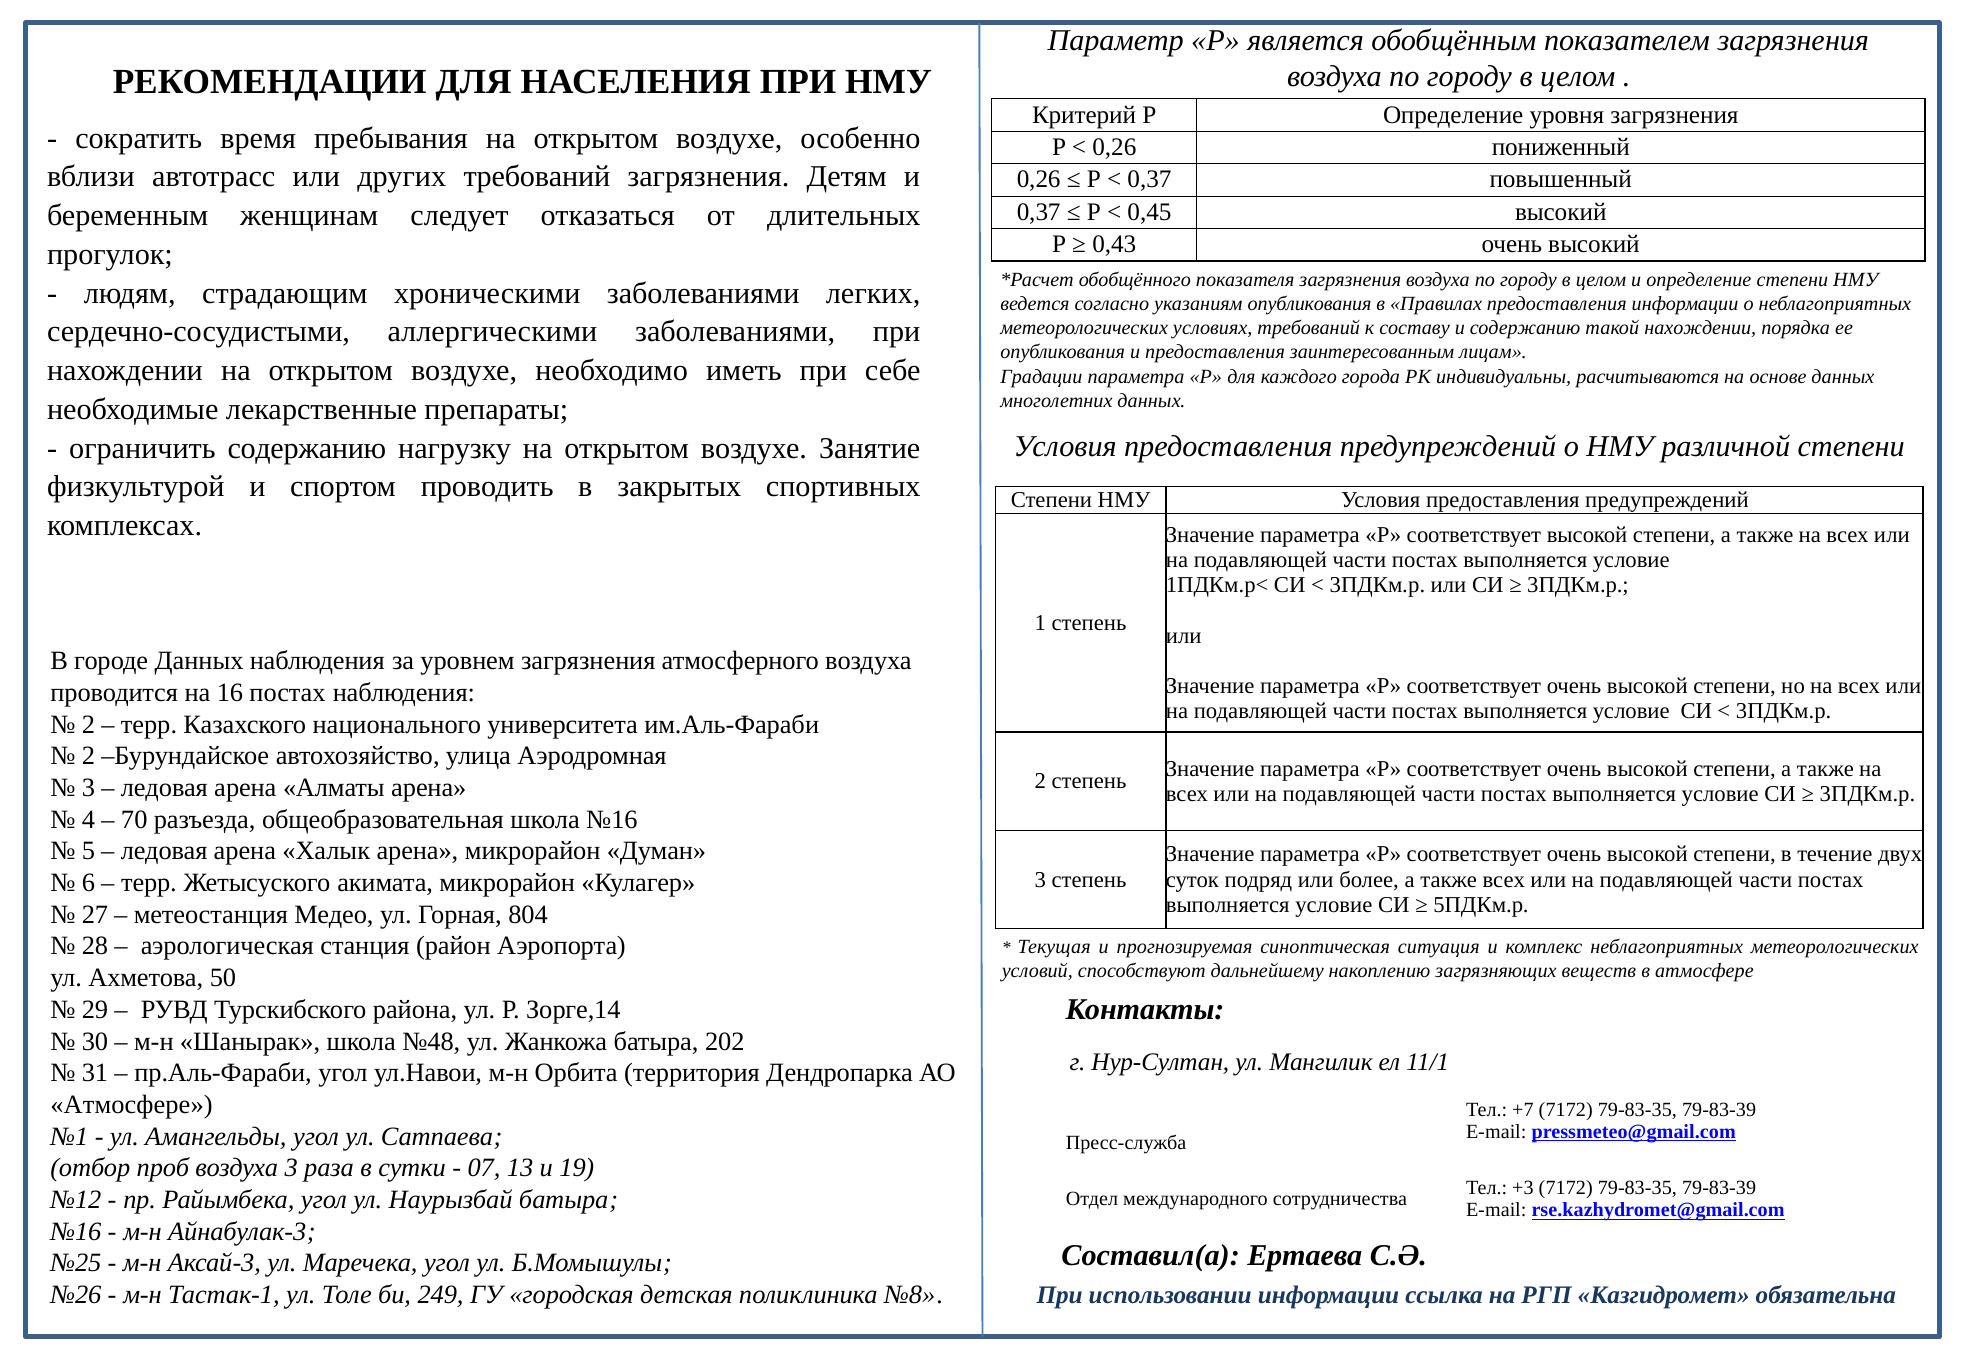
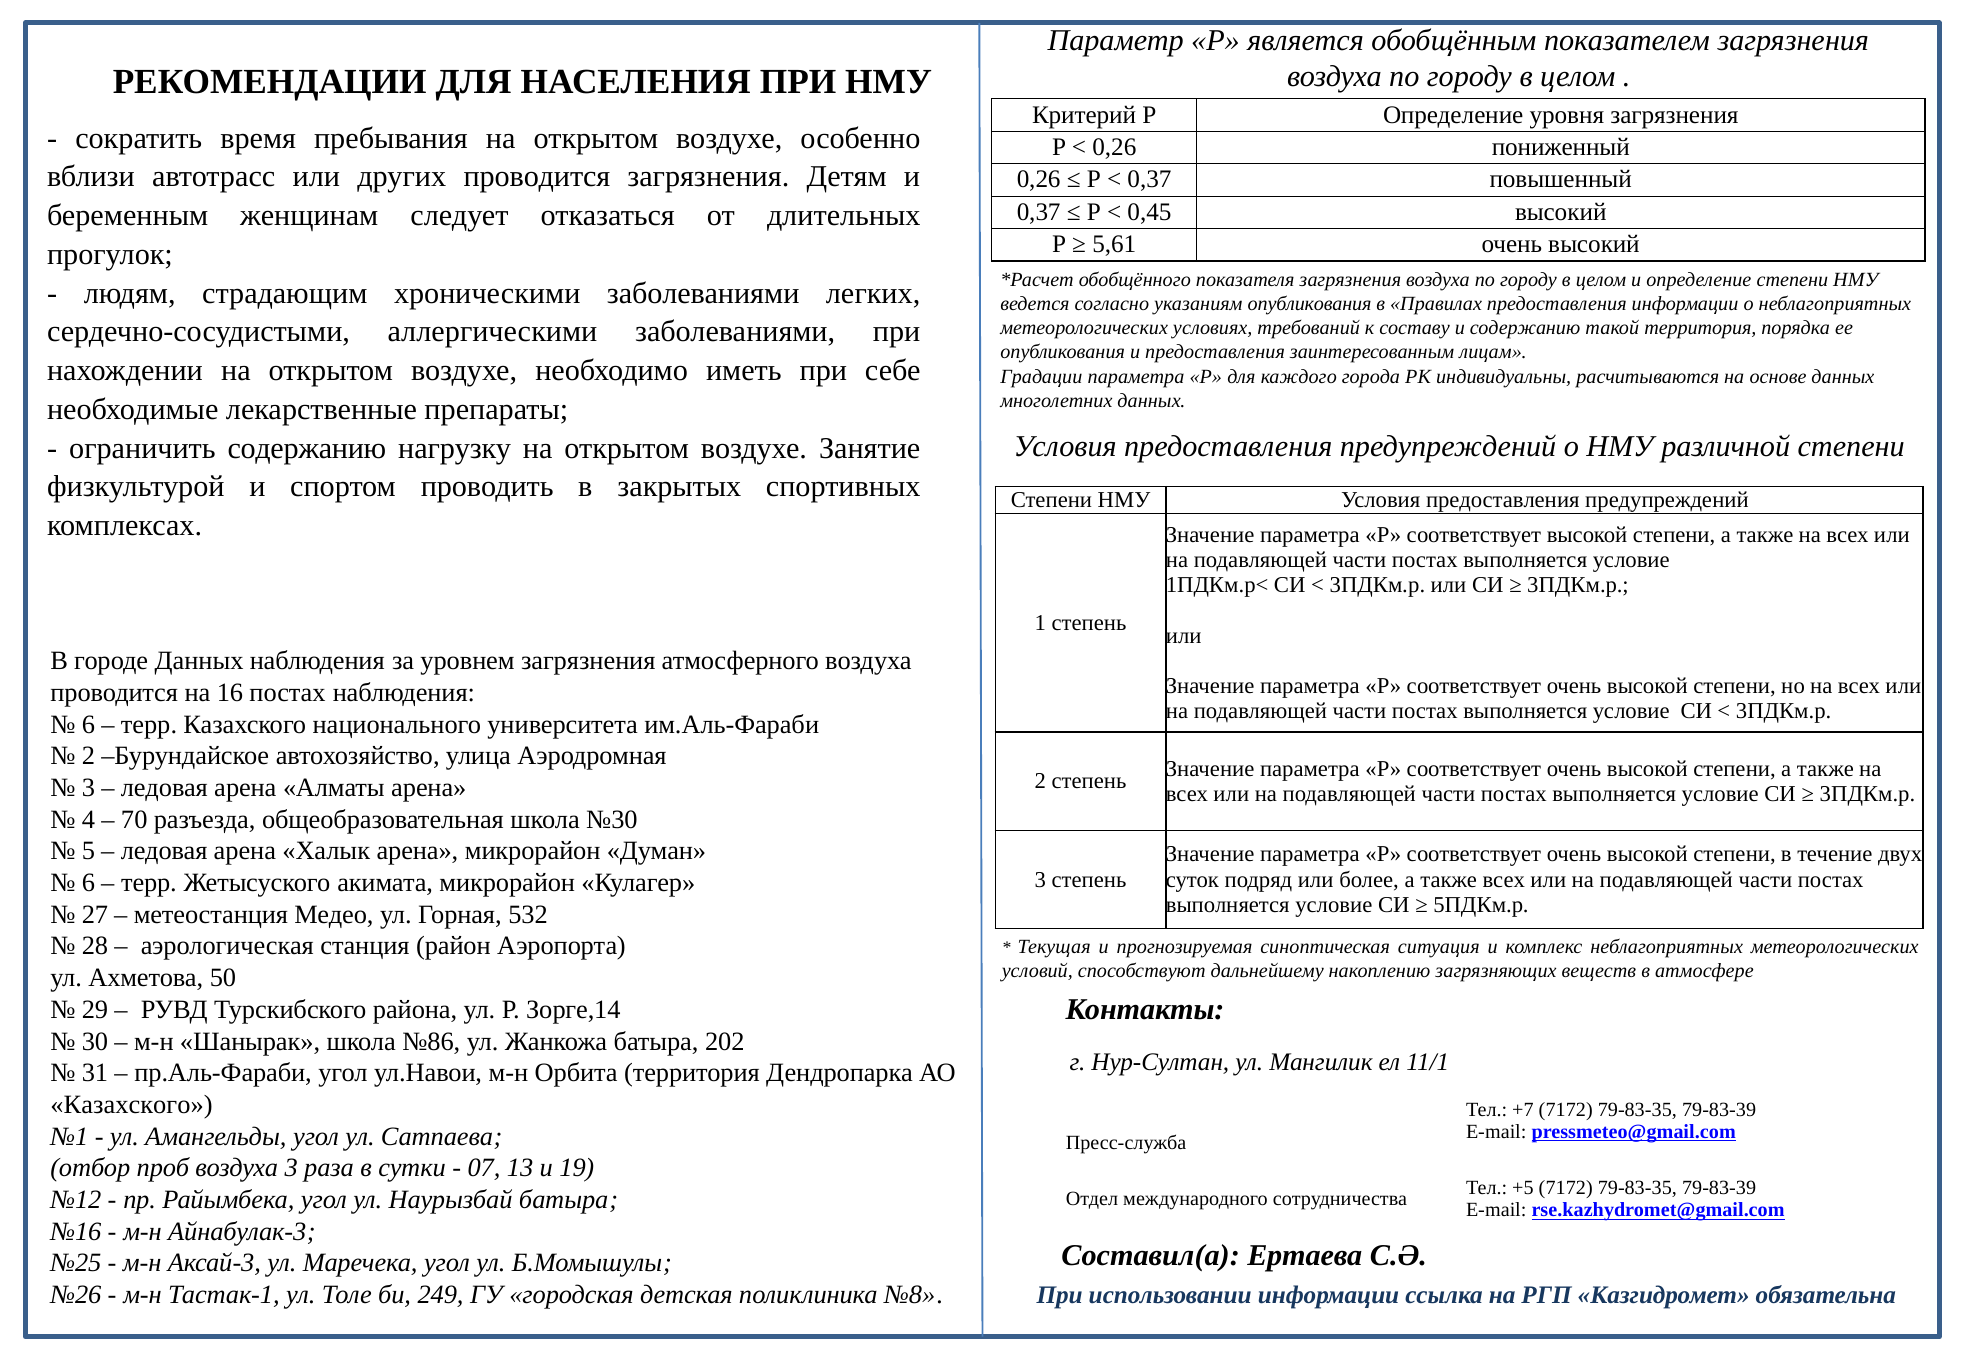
других требований: требований -> проводится (537, 177)
0,43: 0,43 -> 5,61 (1114, 245)
такой нахождении: нахождении -> территория (1700, 328)
2: 2 -> 6 (88, 725)
школа №16: №16 -> №30 (612, 820)
804: 804 -> 532 (528, 915)
№48: №48 -> №86 (431, 1042)
Атмосфере: Атмосфере -> Казахского (132, 1105)
+3: +3 -> +5 (1523, 1188)
